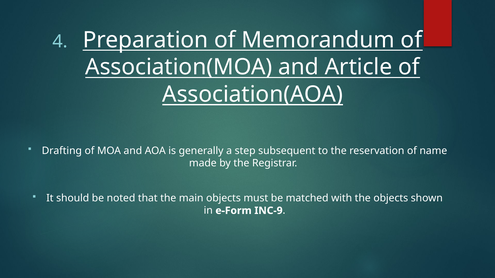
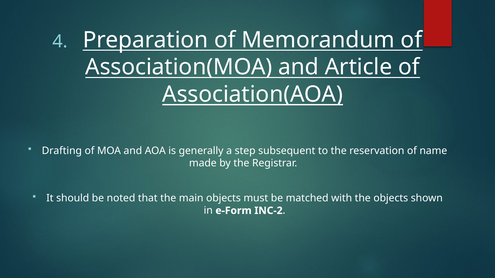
INC-9: INC-9 -> INC-2 (268, 211)
